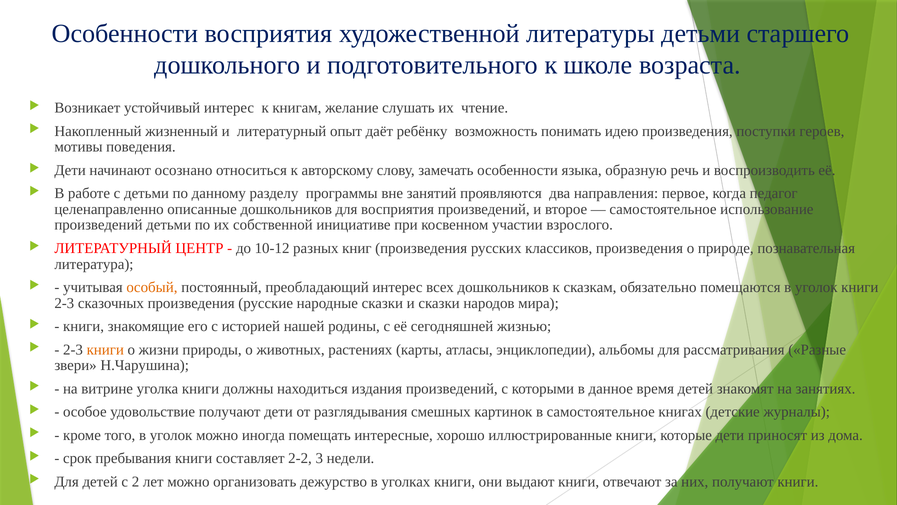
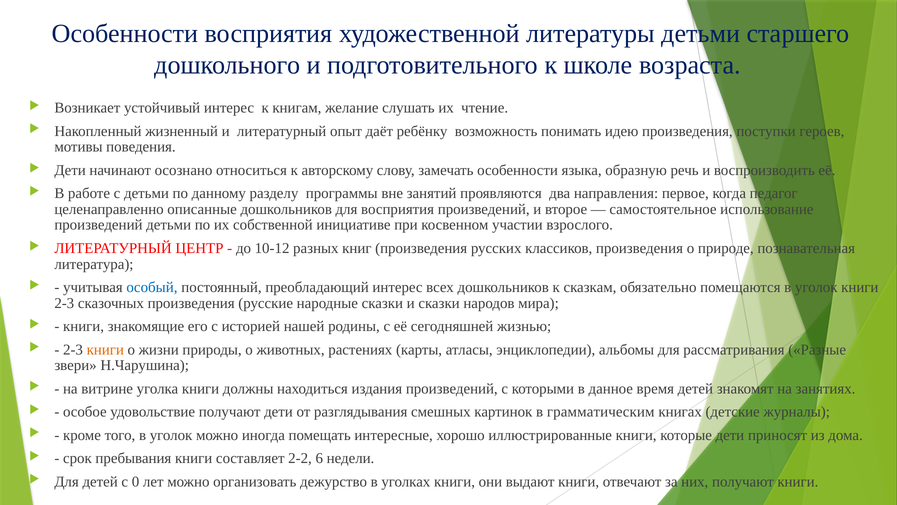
особый colour: orange -> blue (152, 287)
в самостоятельное: самостоятельное -> грамматическим (601, 412)
3: 3 -> 6 (319, 458)
2: 2 -> 0 (136, 481)
